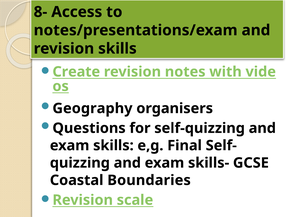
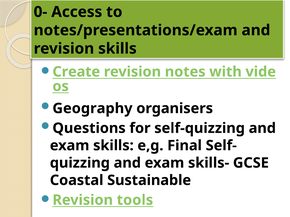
8-: 8- -> 0- (40, 12)
Boundaries: Boundaries -> Sustainable (149, 181)
scale: scale -> tools (135, 200)
